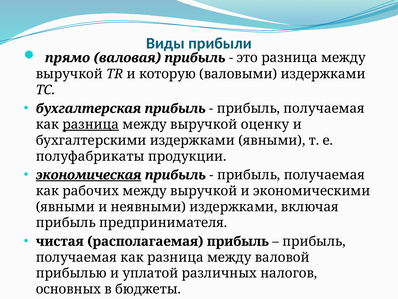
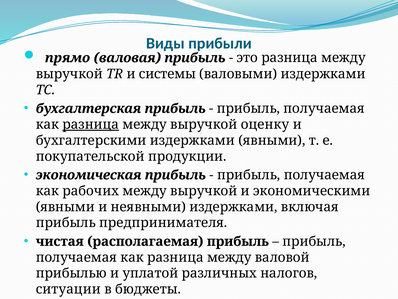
которую: которую -> системы (167, 74)
полуфабрикаты: полуфабрикаты -> покупательской (90, 156)
экономическая underline: present -> none (89, 175)
основных: основных -> ситуации (68, 289)
